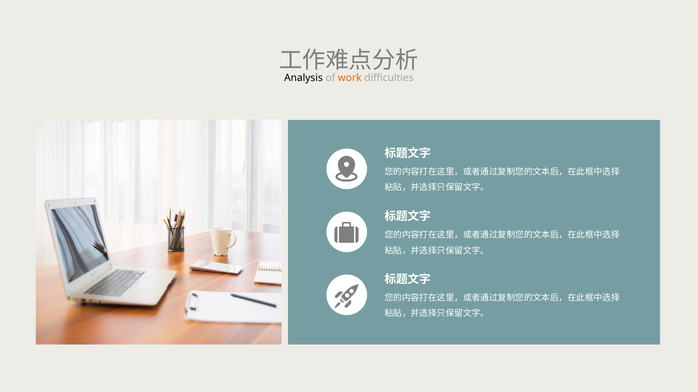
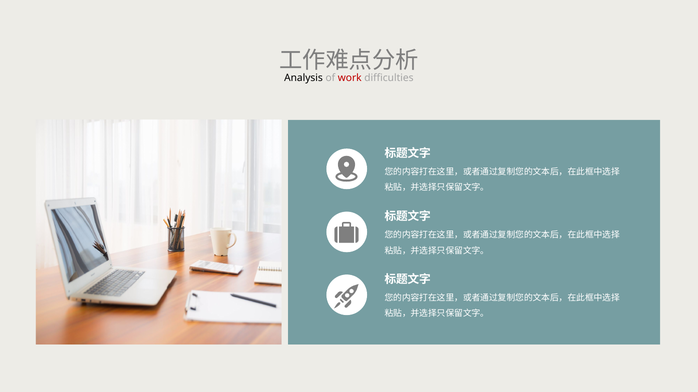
work colour: orange -> red (350, 78)
